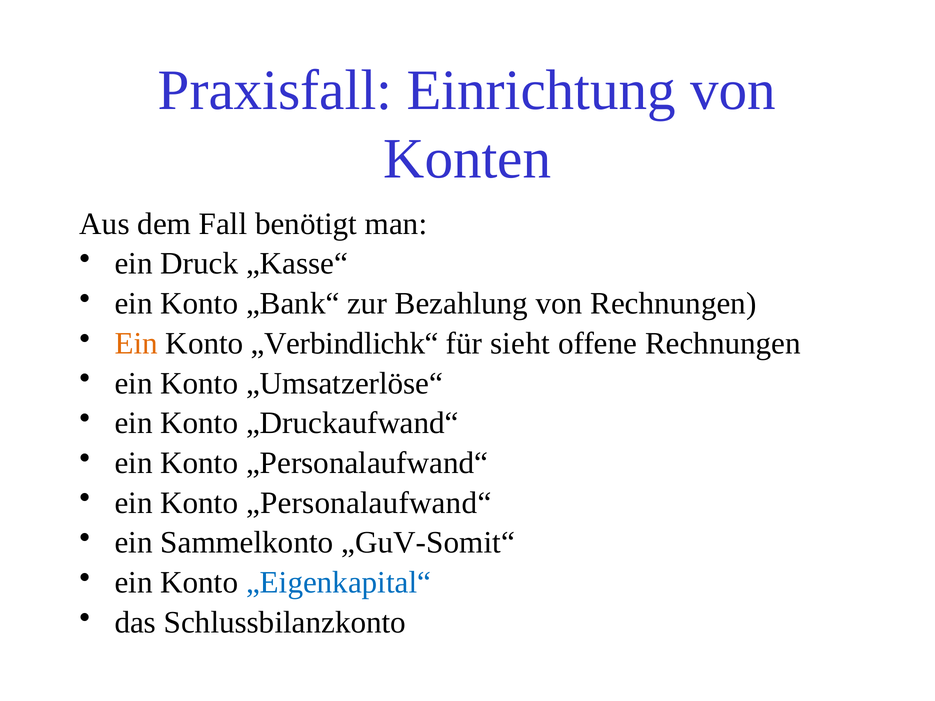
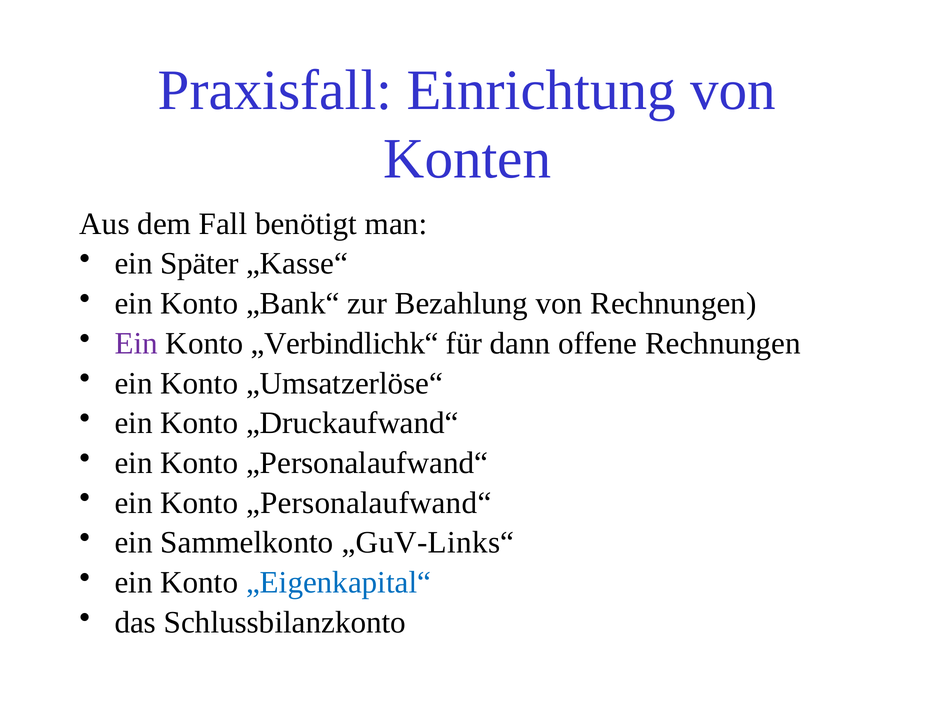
Druck: Druck -> Später (199, 264)
Ein colour: orange -> purple (136, 344)
sieht: sieht -> dann (520, 344)
„GuV-Somit“: „GuV-Somit“ -> „GuV-Links“ (428, 543)
